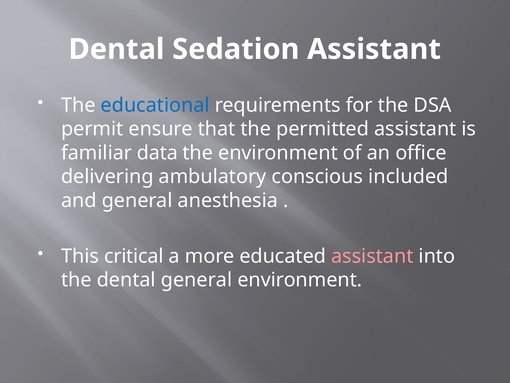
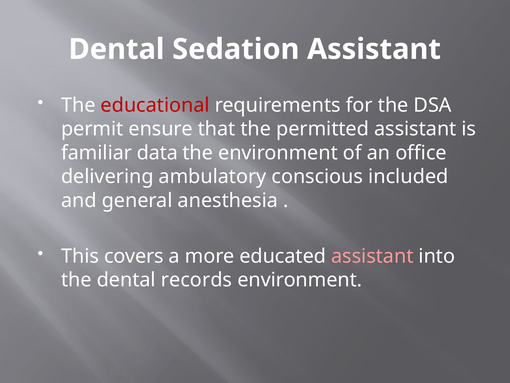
educational colour: blue -> red (155, 105)
critical: critical -> covers (134, 256)
dental general: general -> records (196, 280)
